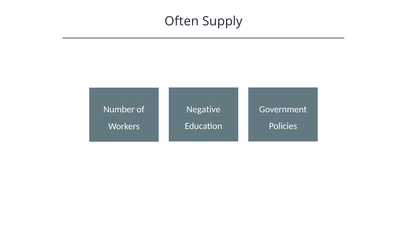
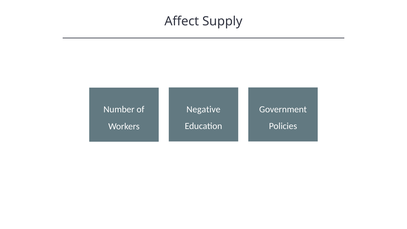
Often: Often -> Affect (182, 21)
